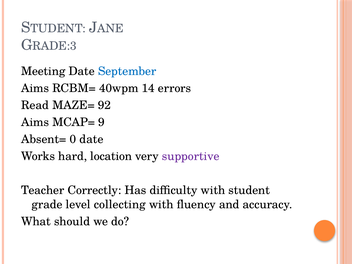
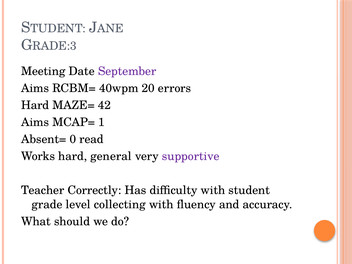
September colour: blue -> purple (127, 71)
14: 14 -> 20 (148, 88)
Read: Read -> Hard (35, 105)
92: 92 -> 42 (104, 105)
9: 9 -> 1 (102, 122)
0 date: date -> read (91, 139)
location: location -> general (111, 156)
